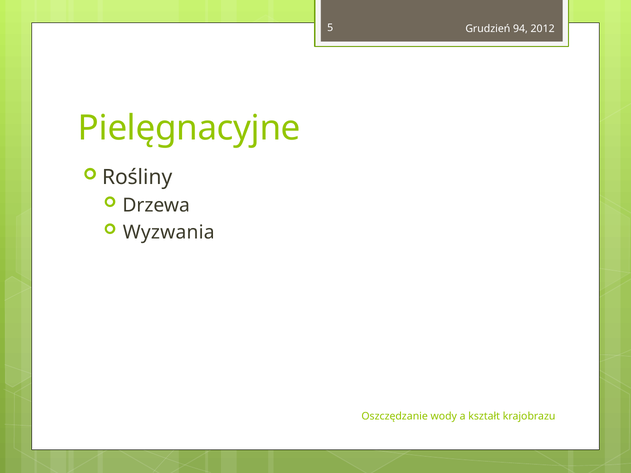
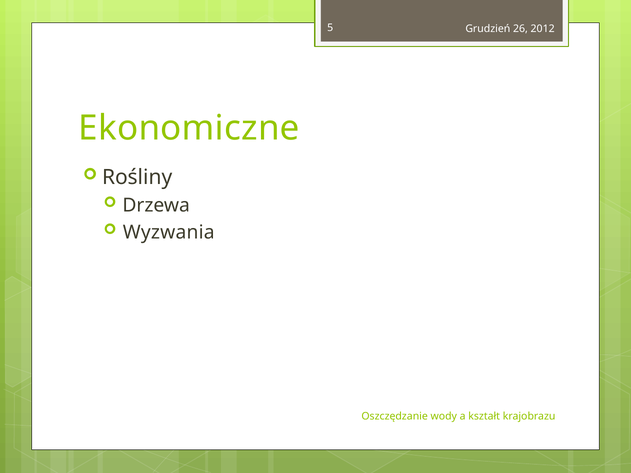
94: 94 -> 26 (520, 29)
Pielęgnacyjne: Pielęgnacyjne -> Ekonomiczne (189, 128)
